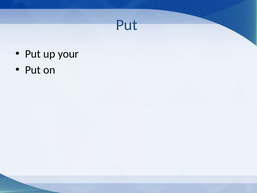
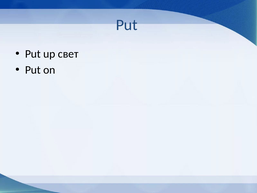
your: your -> свет (68, 54)
